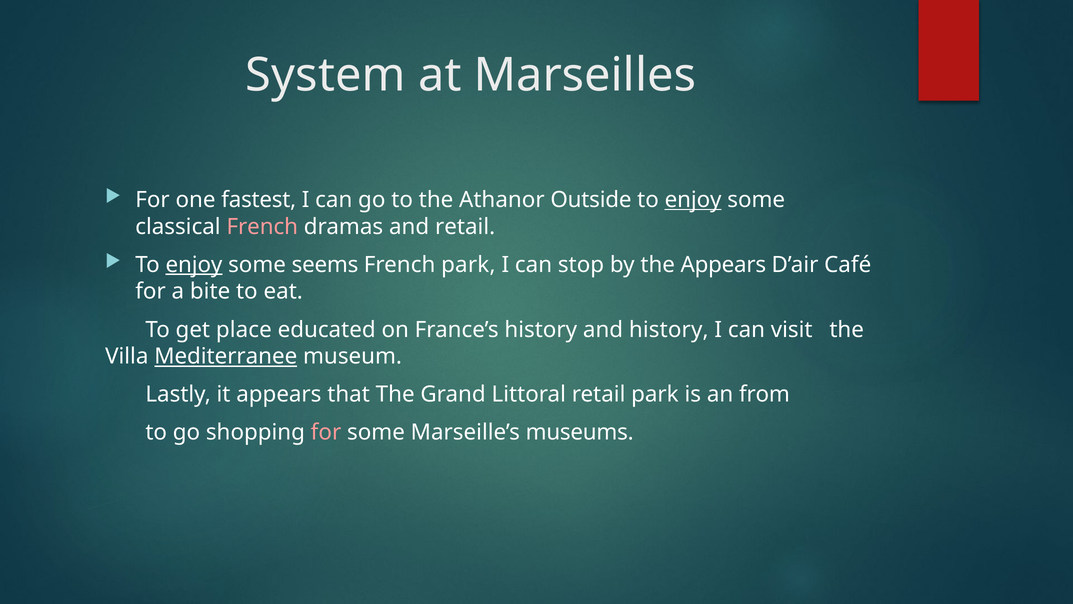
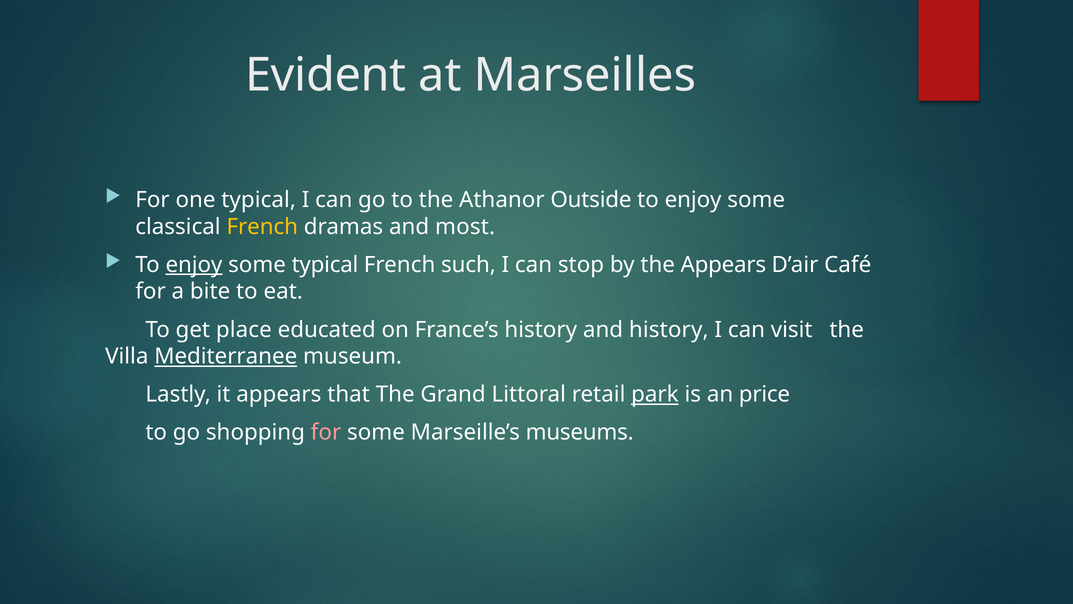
System: System -> Evident (326, 75)
one fastest: fastest -> typical (259, 200)
enjoy underline: present -> none (693, 200)
French colour: pink -> yellow (262, 227)
and retail: retail -> most (465, 227)
some seems: seems -> typical (325, 265)
French park: park -> such (468, 265)
park underline: none -> present (655, 394)
from: from -> price (764, 394)
